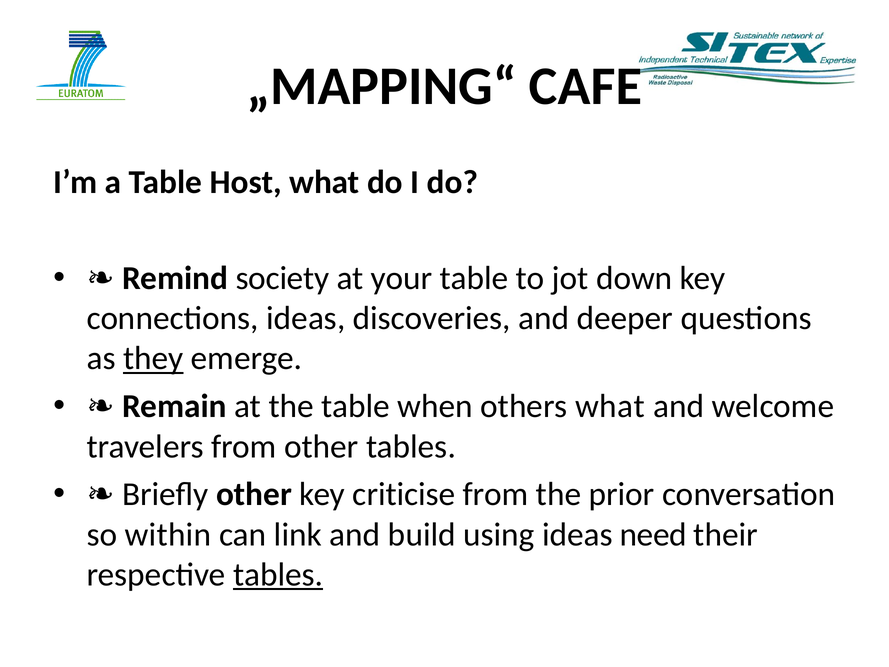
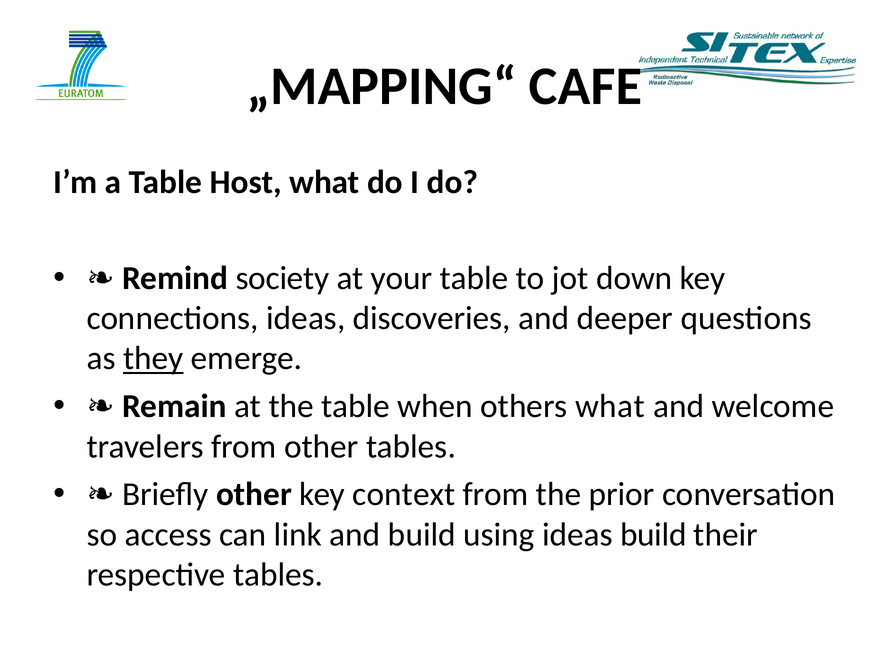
criticise: criticise -> context (404, 494)
within: within -> access (168, 534)
ideas need: need -> build (653, 534)
tables underline: present -> none (278, 574)
